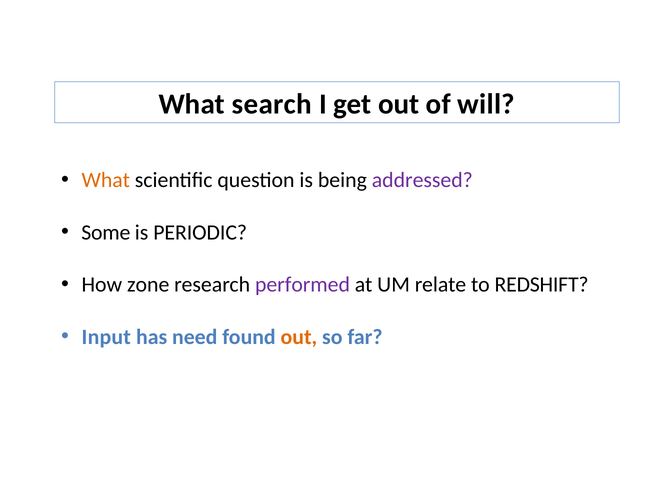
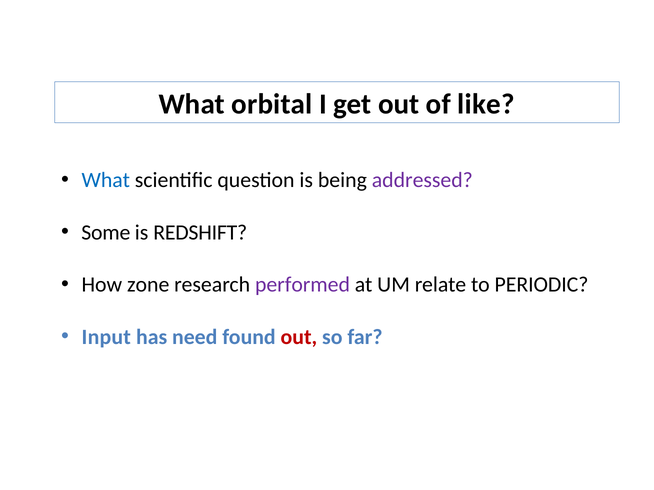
search: search -> orbital (272, 104)
will: will -> like (486, 104)
What colour: orange -> blue (106, 180)
PERIODIC: PERIODIC -> REDSHIFT (200, 233)
REDSHIFT: REDSHIFT -> PERIODIC (541, 285)
out colour: orange -> red (299, 337)
